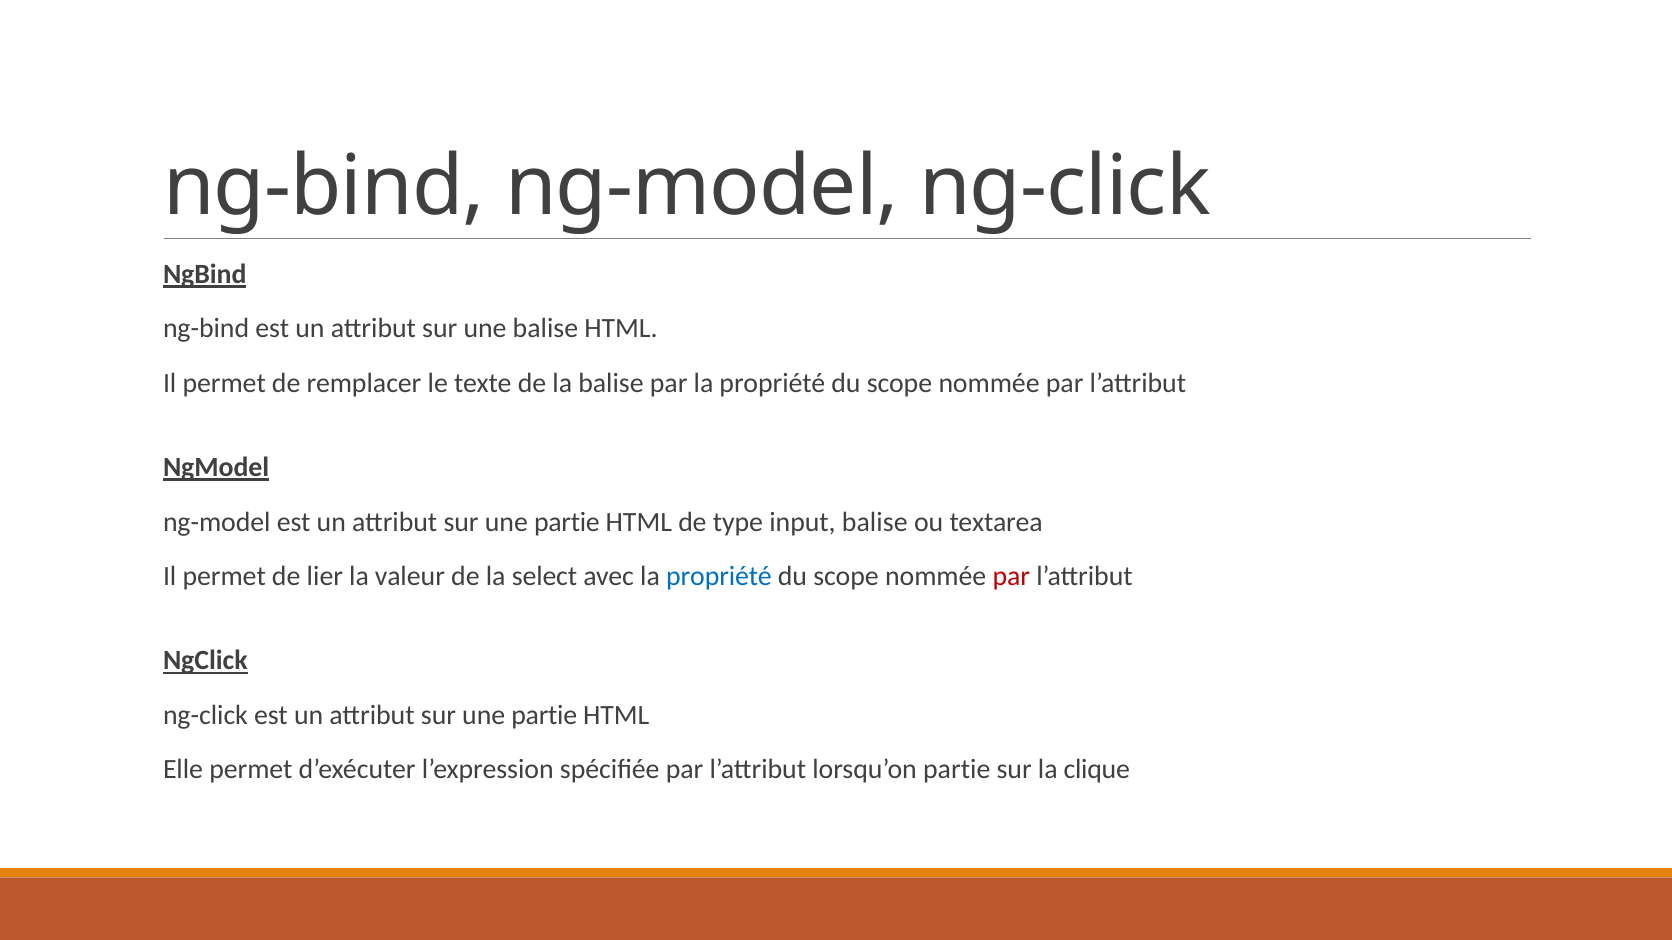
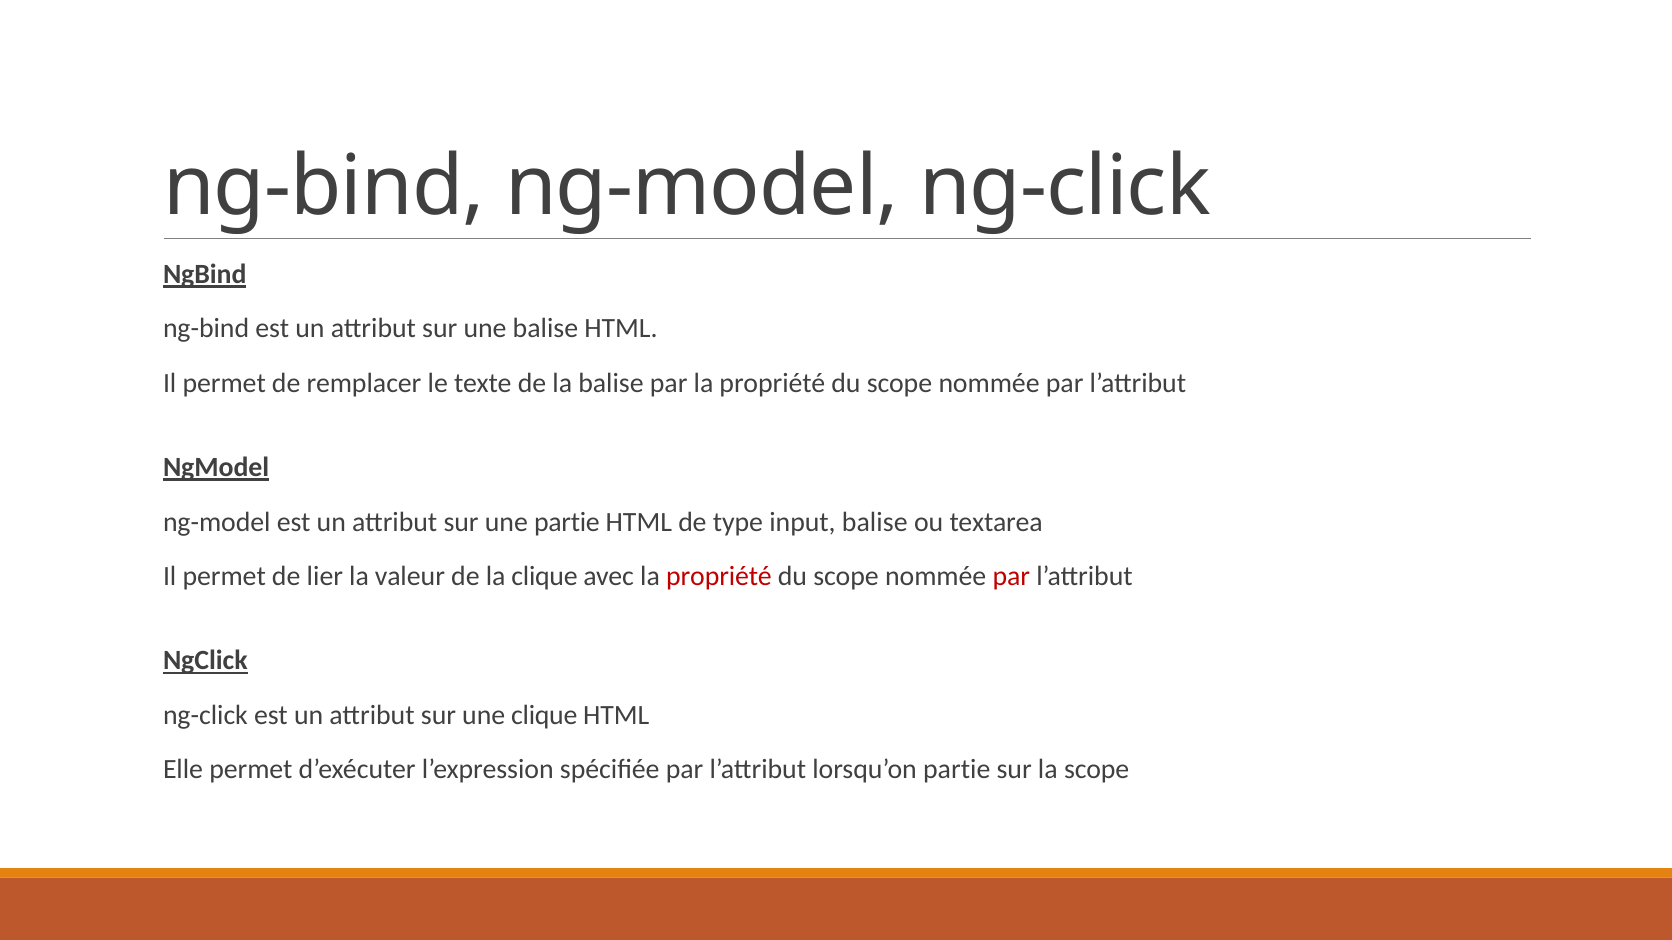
la select: select -> clique (545, 577)
propriété colour: blue -> red (719, 577)
partie: partie -> clique (544, 716)
la clique: clique -> scope (1097, 770)
